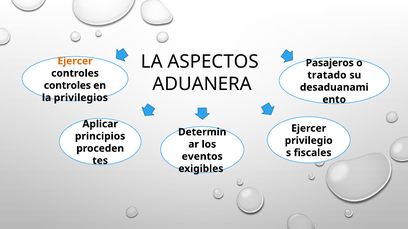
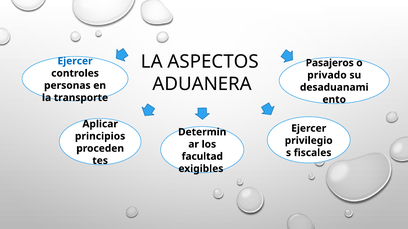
Ejercer colour: orange -> blue (75, 61)
tratado: tratado -> privado (327, 75)
controles: controles -> personas (67, 86)
privilegios: privilegios -> transporte (81, 98)
eventos: eventos -> facultad (202, 157)
